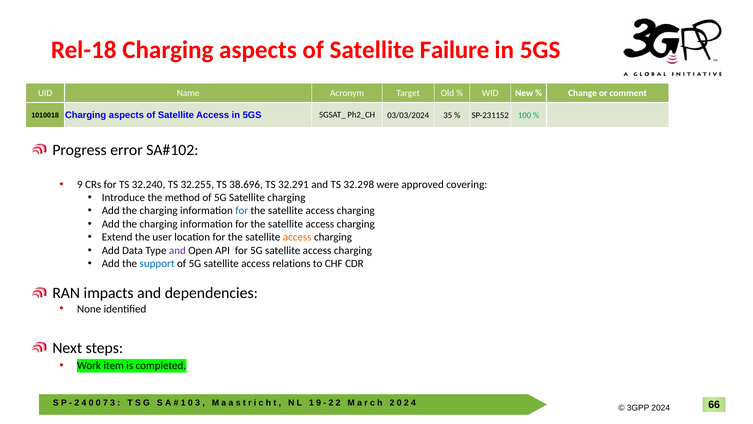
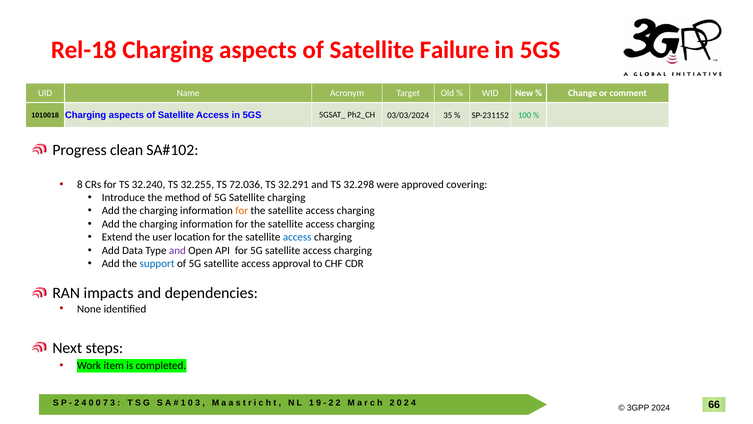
error: error -> clean (127, 150)
9: 9 -> 8 (80, 184)
38.696: 38.696 -> 72.036 (246, 184)
for colour: blue -> orange (242, 211)
access colour: orange -> blue (297, 237)
relations: relations -> approval (291, 263)
